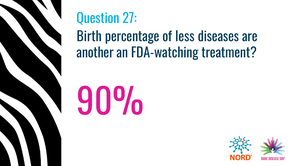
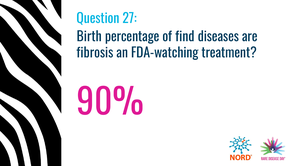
less: less -> find (185, 37)
another: another -> fibrosis (95, 53)
